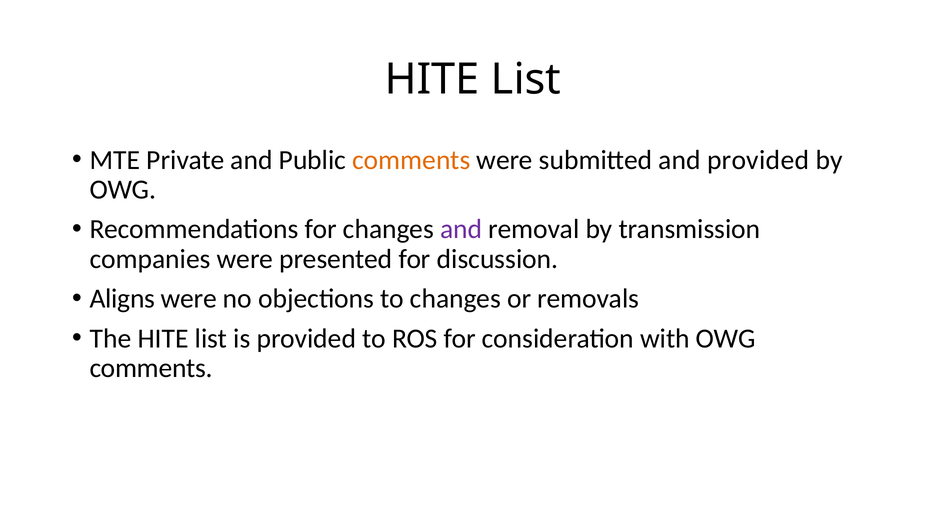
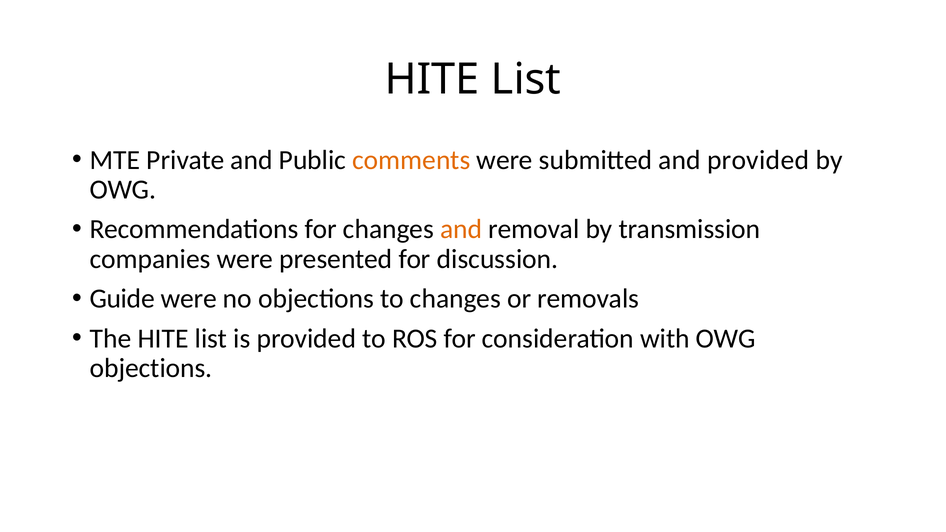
and colour: purple -> orange (461, 229)
Aligns: Aligns -> Guide (122, 299)
comments: comments -> objections (151, 368)
